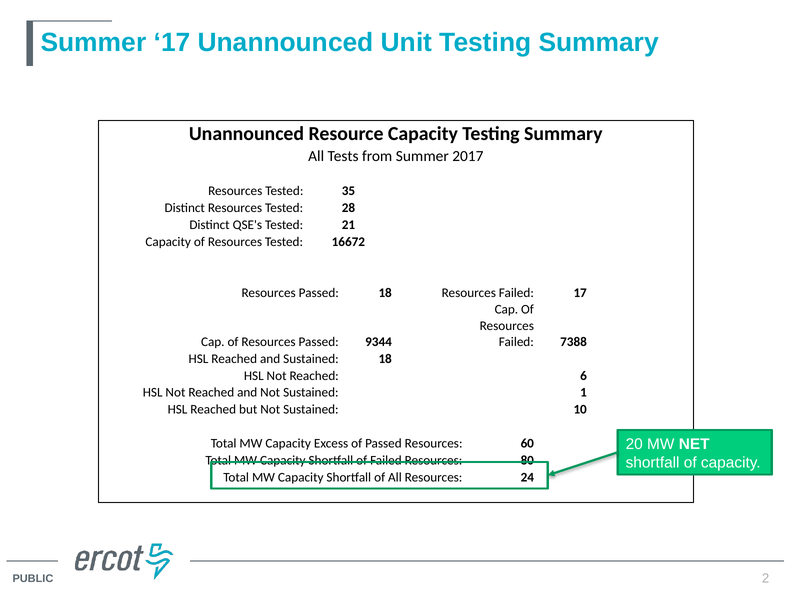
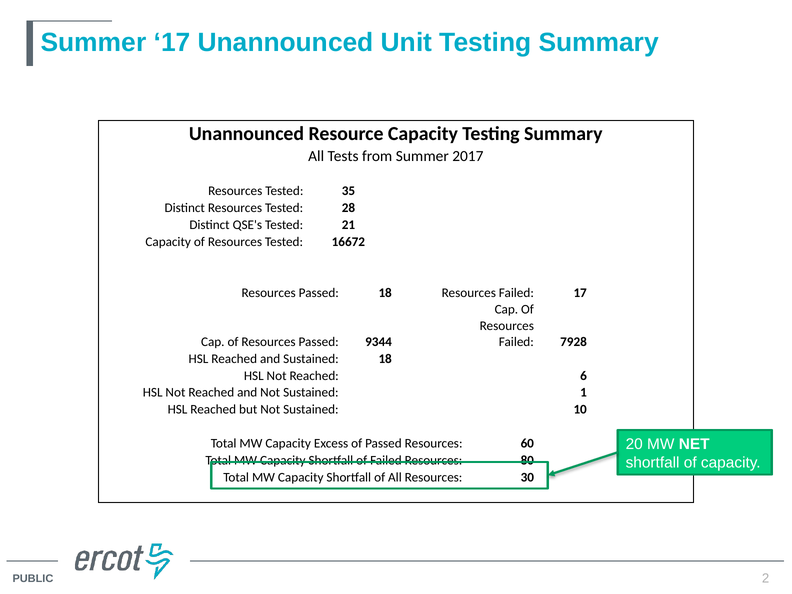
7388: 7388 -> 7928 (574, 342)
24: 24 -> 30 (527, 477)
